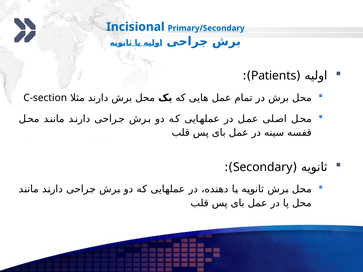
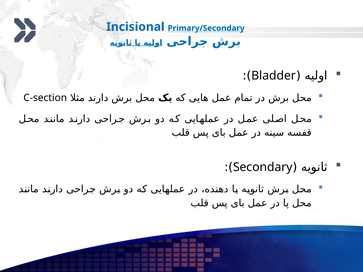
Patients: Patients -> Bladder (274, 76)
